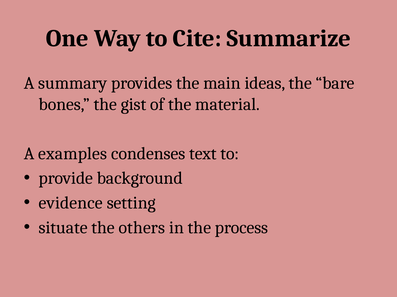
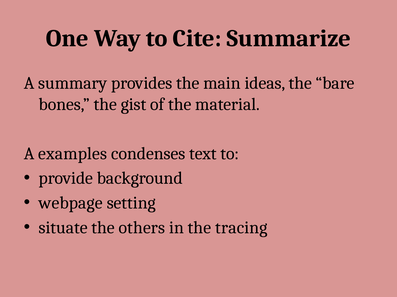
evidence: evidence -> webpage (71, 203)
process: process -> tracing (241, 228)
